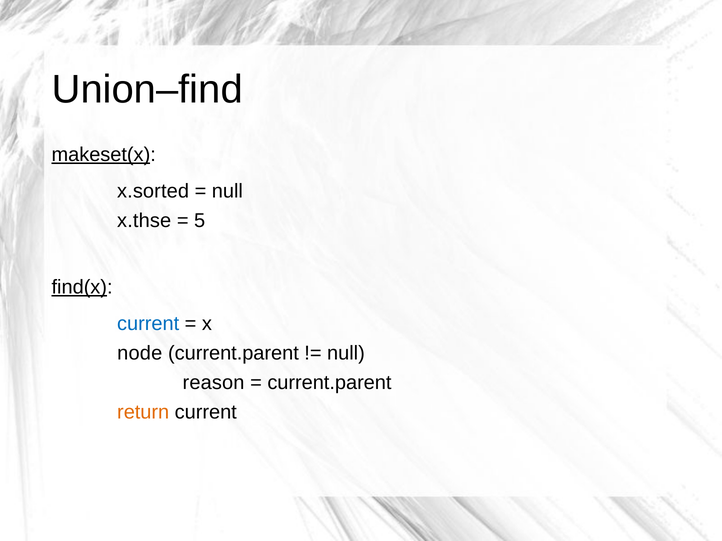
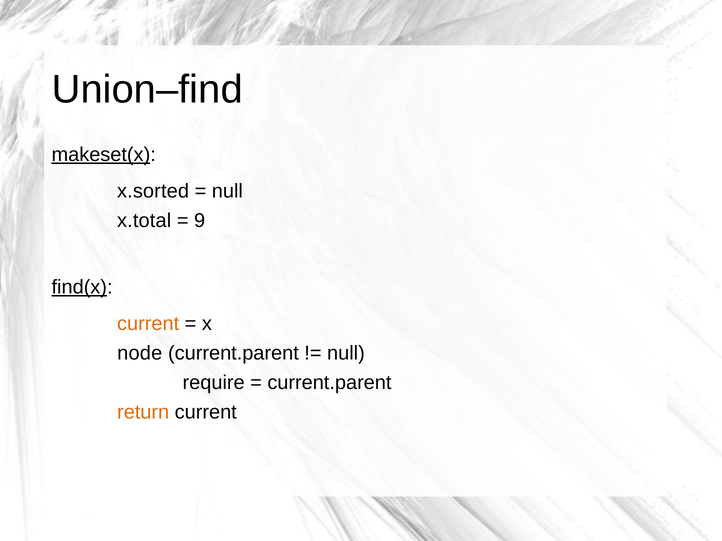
x.thse: x.thse -> x.total (144, 221)
5: 5 -> 9 (200, 221)
current colour: blue -> orange (148, 324)
reason: reason -> require (214, 383)
